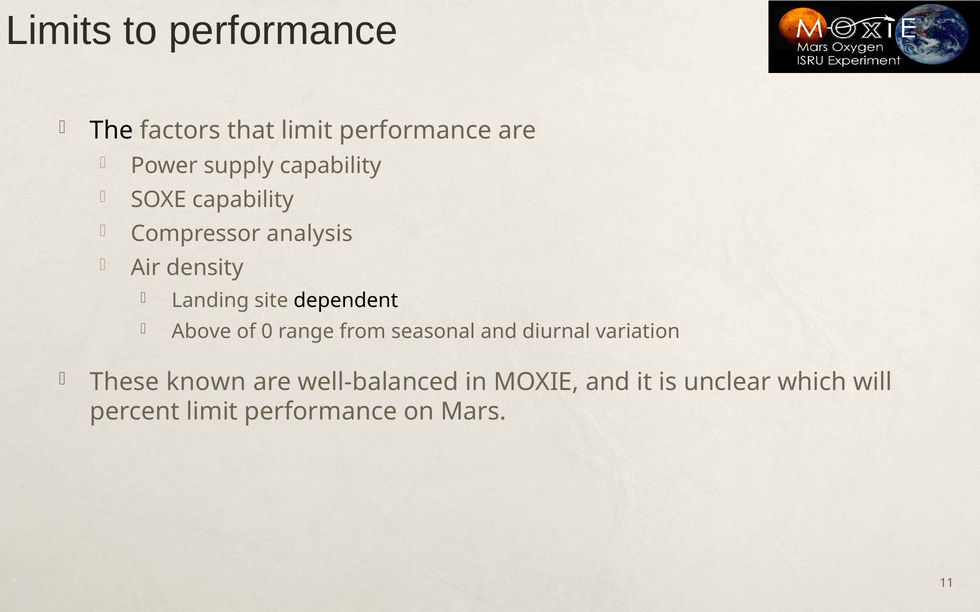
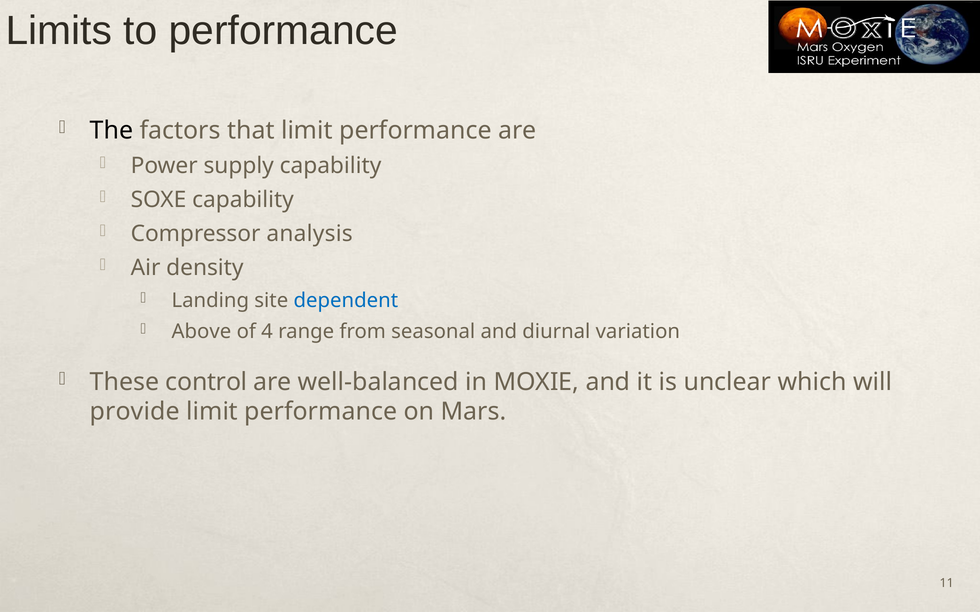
dependent colour: black -> blue (346, 301)
0: 0 -> 4 (267, 332)
known: known -> control (206, 382)
percent: percent -> provide (135, 412)
